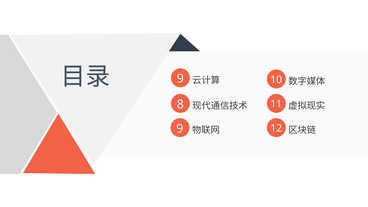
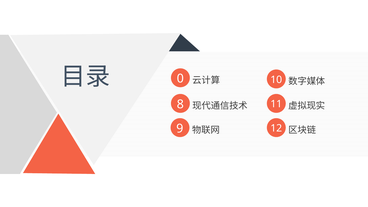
9: 9 -> 0 (180, 79)
